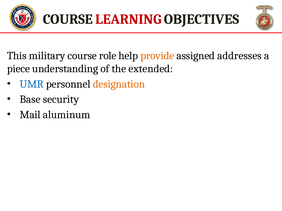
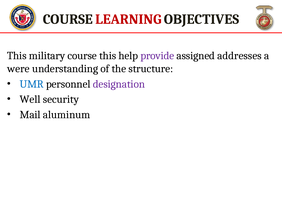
course role: role -> this (108, 56)
provide colour: orange -> purple (157, 56)
piece: piece -> were (18, 69)
extended: extended -> structure (151, 69)
designation colour: orange -> purple (119, 84)
Base: Base -> Well (30, 100)
